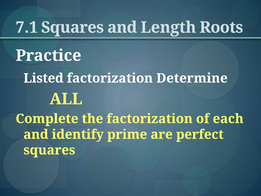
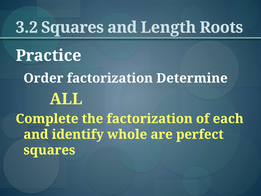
7.1: 7.1 -> 3.2 (27, 27)
Listed: Listed -> Order (43, 78)
prime: prime -> whole (127, 134)
